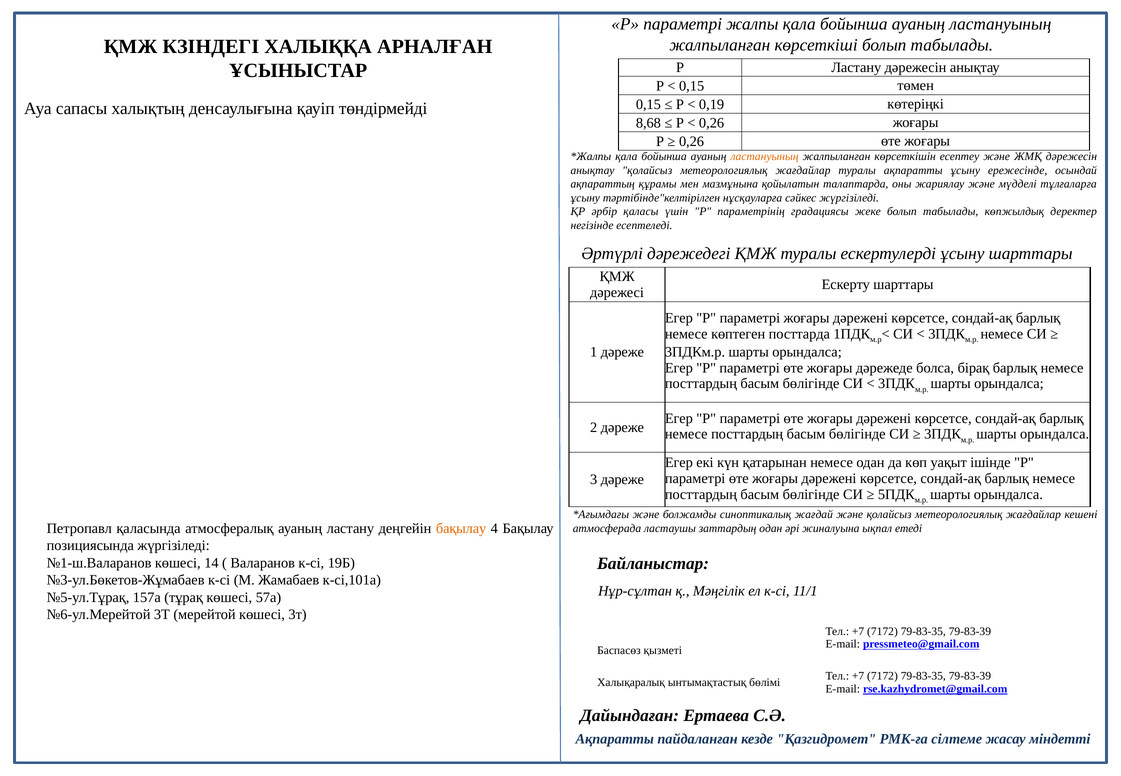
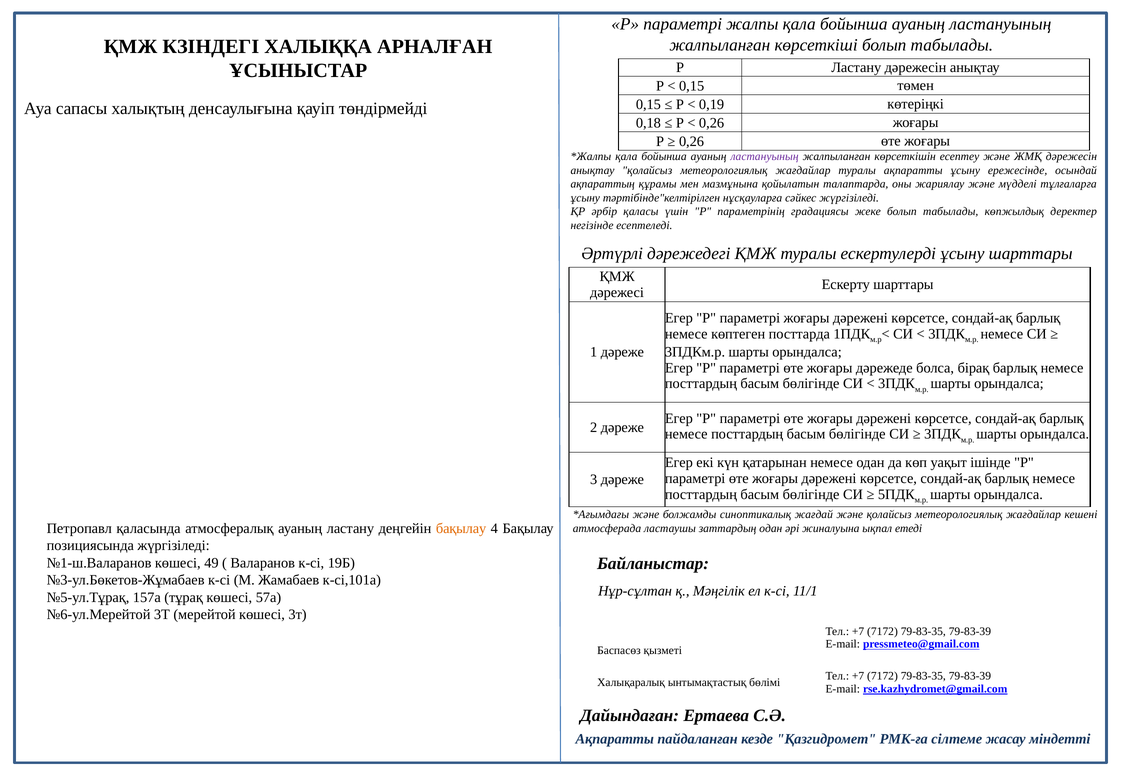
8,68: 8,68 -> 0,18 (648, 123)
ластануының colour: orange -> purple (765, 157)
14: 14 -> 49 (211, 563)
